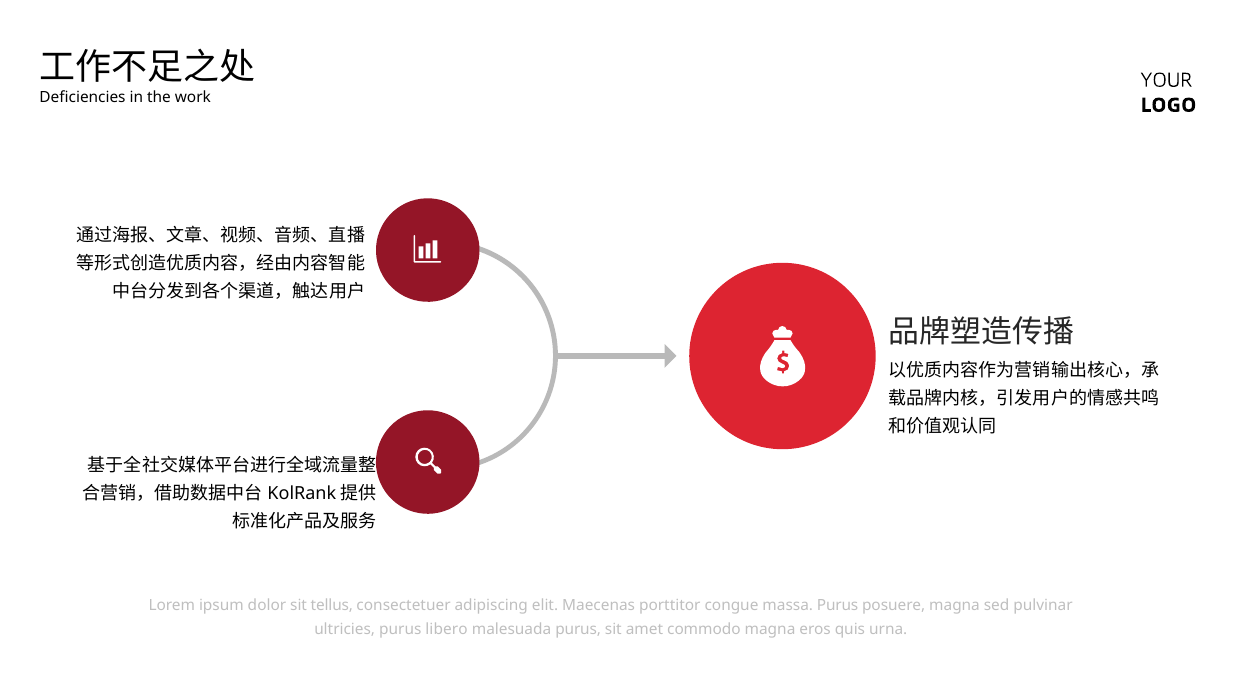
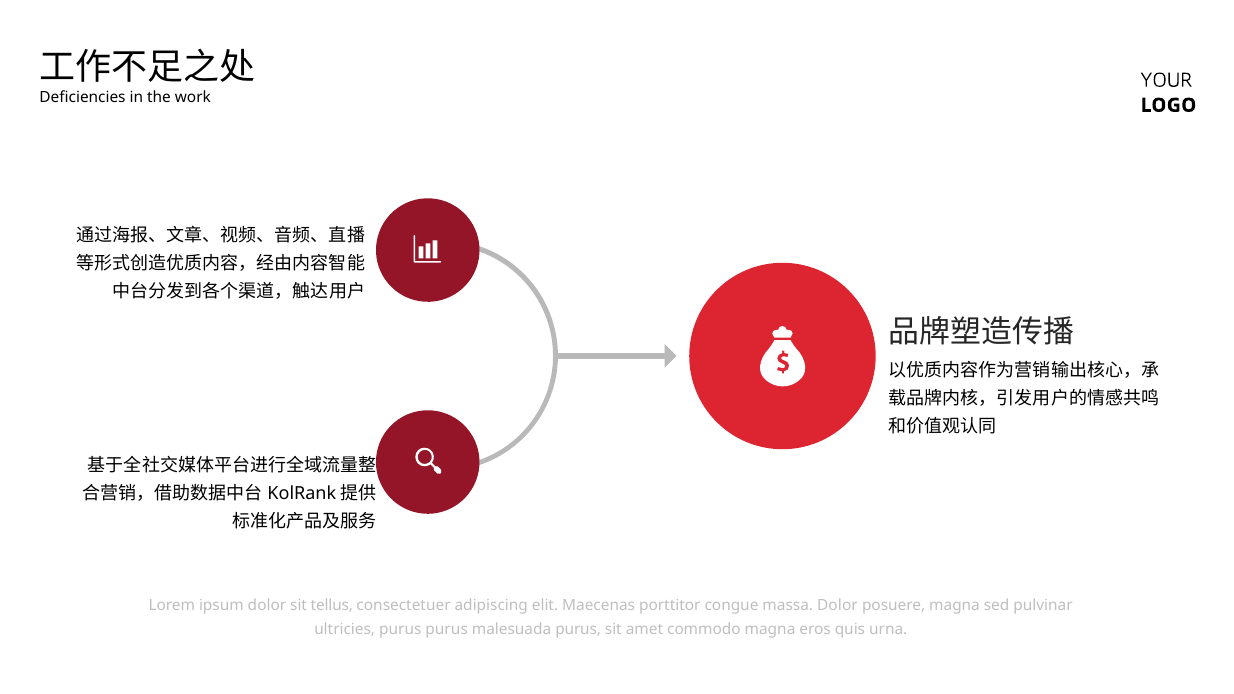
massa Purus: Purus -> Dolor (837, 606)
purus libero: libero -> purus (447, 630)
